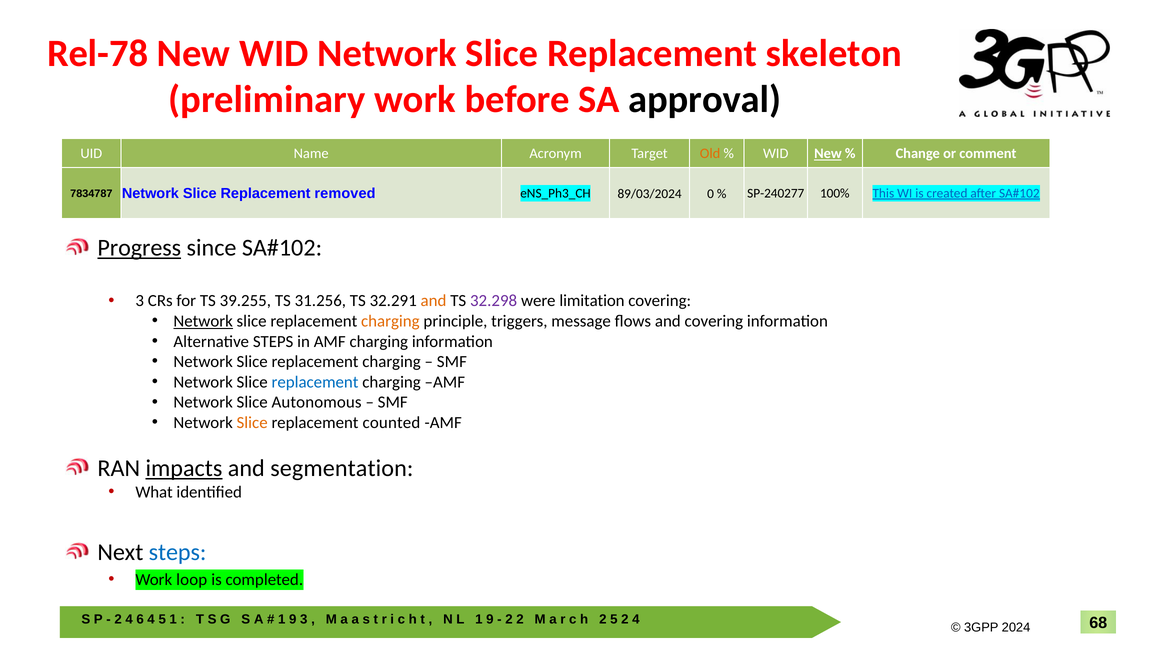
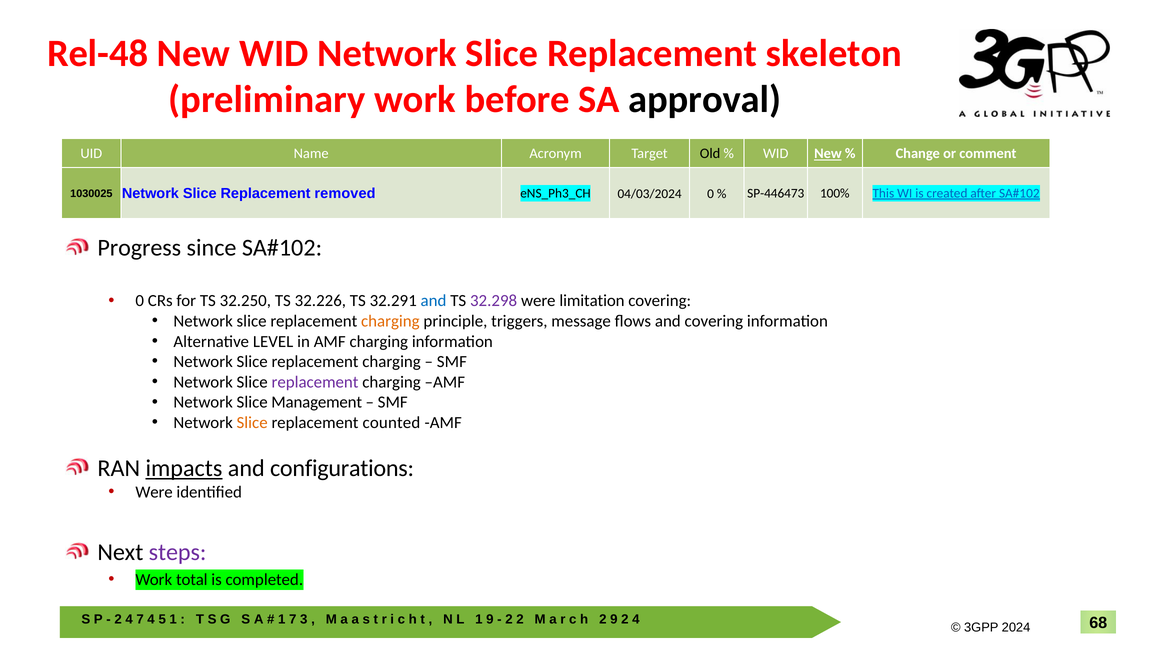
Rel-78: Rel-78 -> Rel-48 (98, 53)
Old colour: orange -> black (710, 154)
7834787: 7834787 -> 1030025 (91, 194)
89/03/2024: 89/03/2024 -> 04/03/2024 (650, 194)
SP-240277: SP-240277 -> SP-446473 (776, 193)
Progress underline: present -> none (139, 248)
3: 3 -> 0 (140, 301)
39.255: 39.255 -> 32.250 (245, 301)
31.256: 31.256 -> 32.226 (320, 301)
and colour: orange -> blue (434, 301)
Network underline: present -> none (203, 321)
Alternative STEPS: STEPS -> LEVEL (273, 341)
replacement colour: blue -> purple (315, 382)
Autonomous: Autonomous -> Management (317, 402)
segmentation: segmentation -> configurations (342, 468)
What: What -> Were (154, 492)
steps colour: blue -> purple (178, 552)
loop: loop -> total (192, 579)
6: 6 -> 7 (140, 619)
9: 9 -> 7 (293, 619)
5: 5 -> 9 (614, 619)
